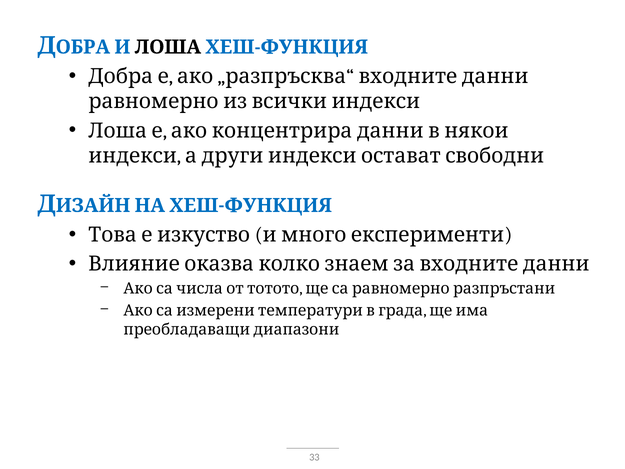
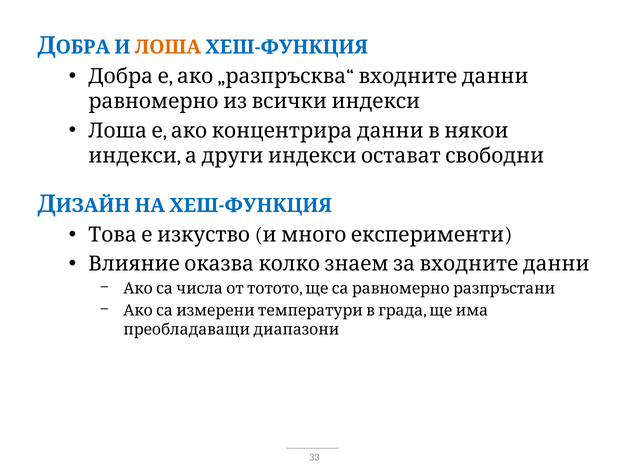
ЛОША colour: black -> orange (168, 47)
